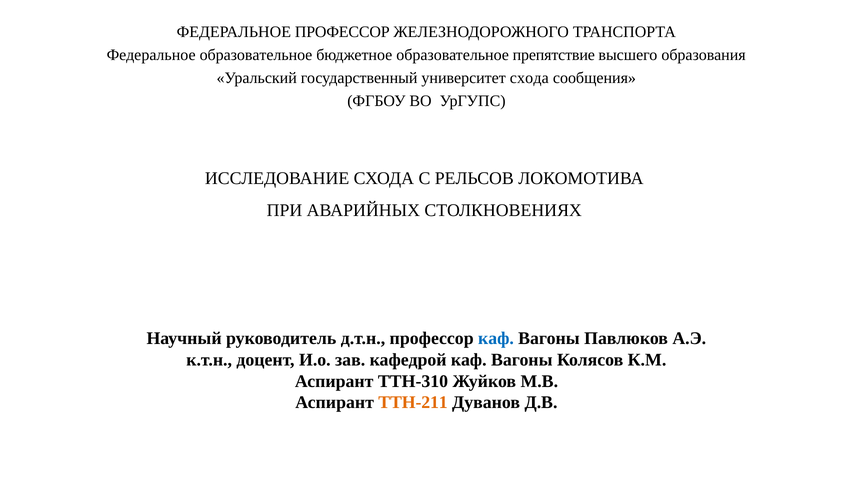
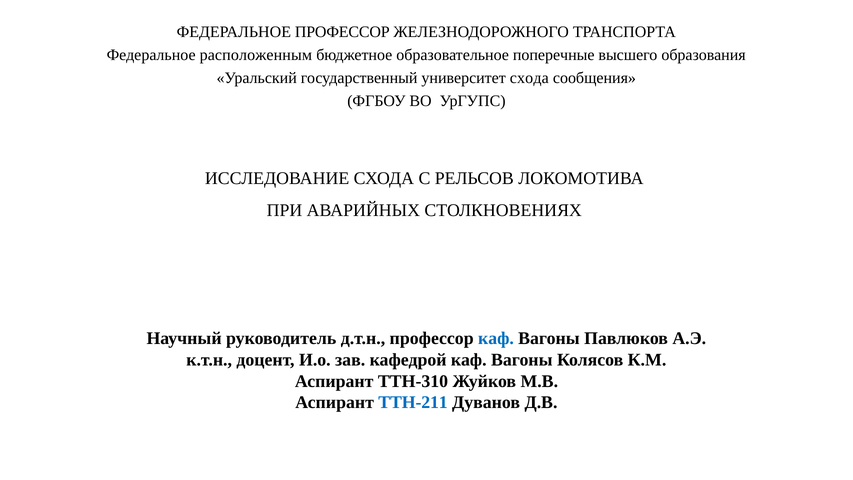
Федеральное образовательное: образовательное -> расположенным (256, 55)
препятствие: препятствие -> поперечные (554, 55)
ТТН-211 colour: orange -> blue (413, 402)
